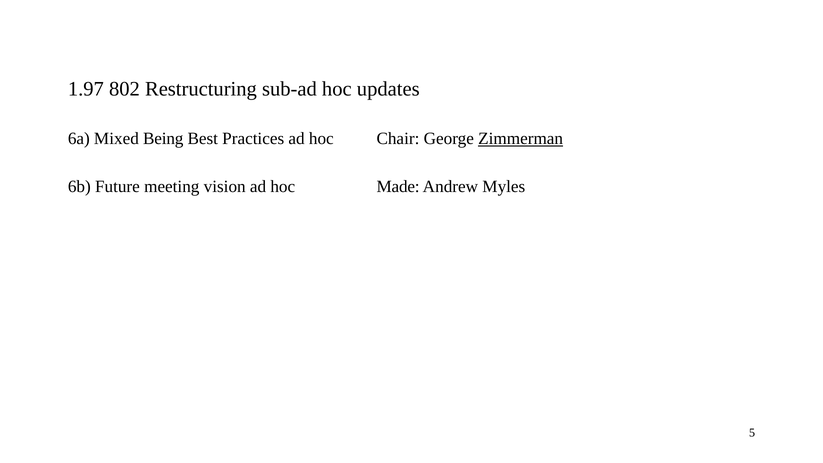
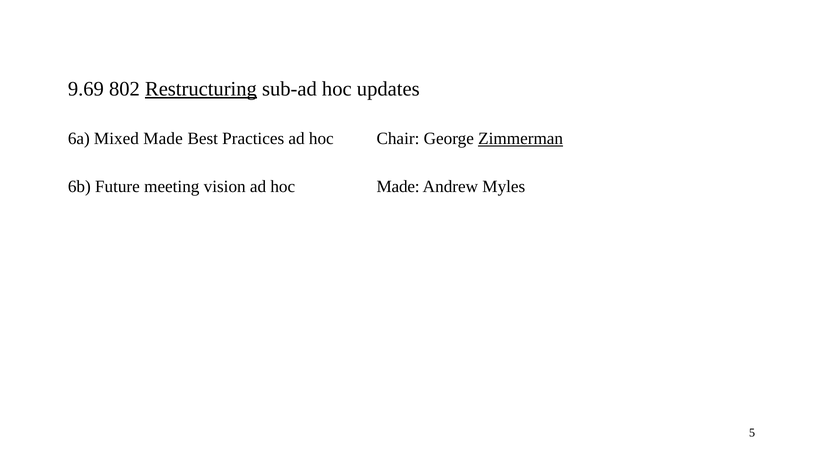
1.97: 1.97 -> 9.69 (86, 89)
Restructuring underline: none -> present (201, 89)
Mixed Being: Being -> Made (163, 139)
